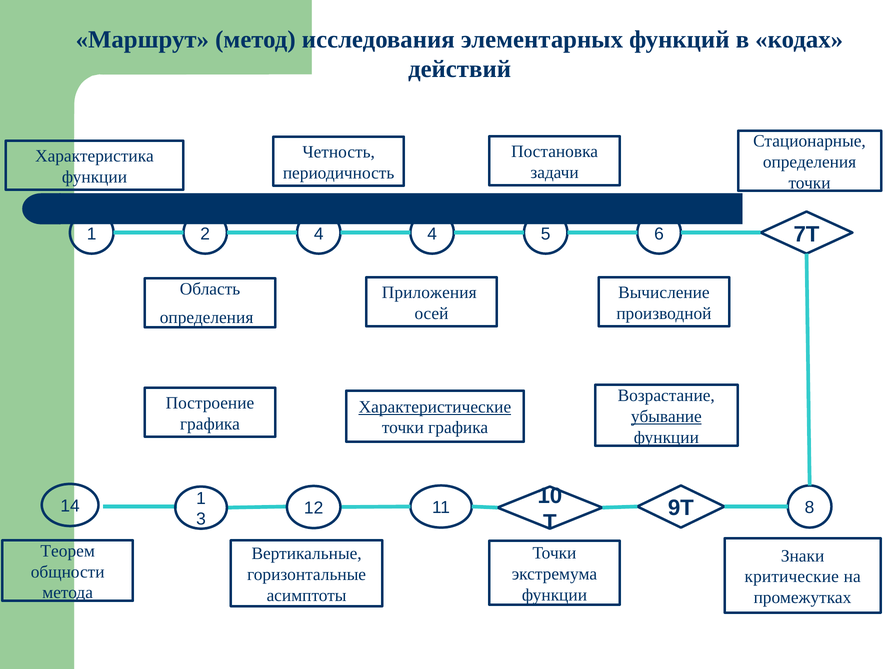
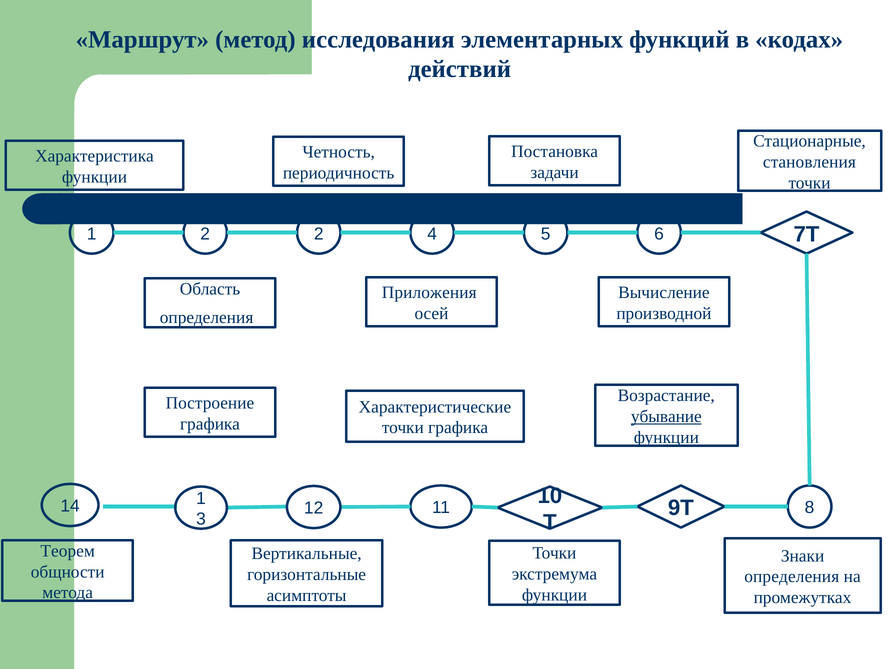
определения: определения -> становления (809, 162)
1 4: 4 -> 2 (319, 234)
Характеристические underline: present -> none (435, 406)
критические: критические -> определения (792, 576)
